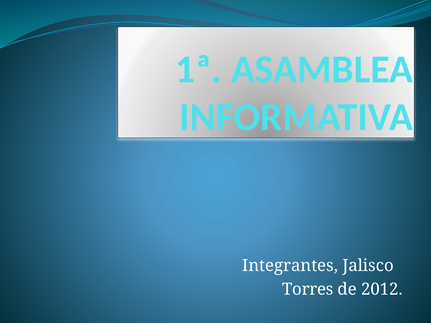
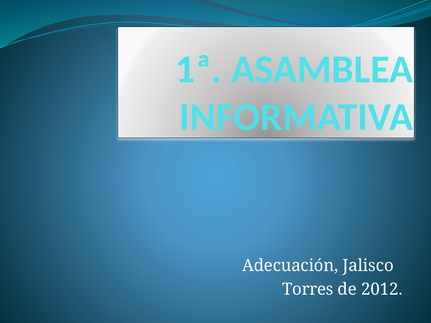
Integrantes: Integrantes -> Adecuación (290, 266)
